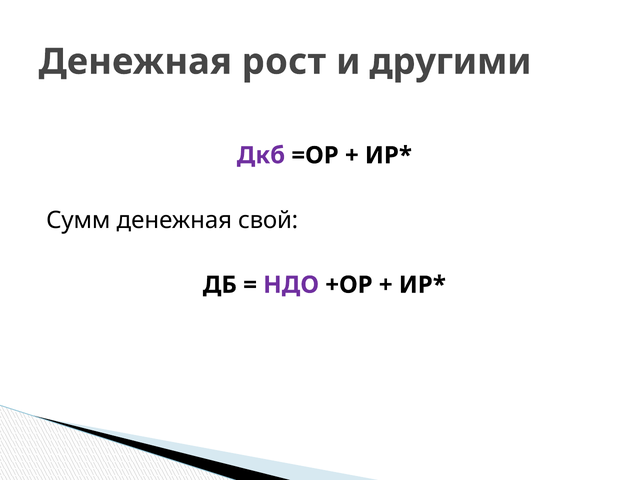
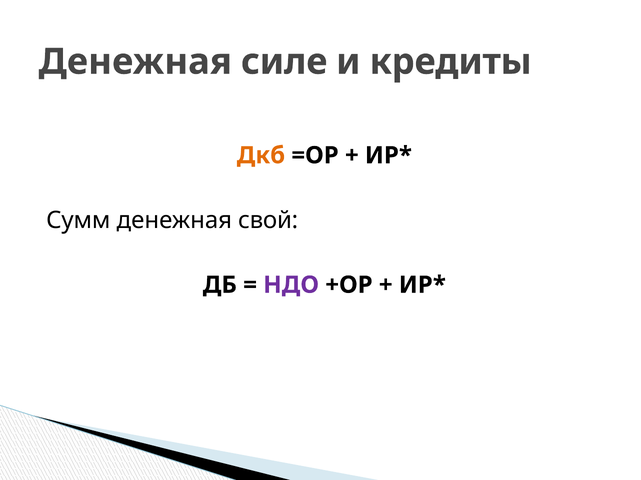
рост: рост -> силе (284, 62)
другими: другими -> кредиты (451, 62)
Дкб colour: purple -> orange (261, 156)
